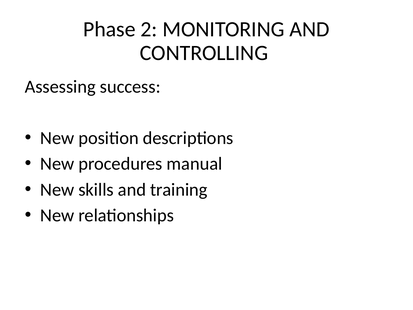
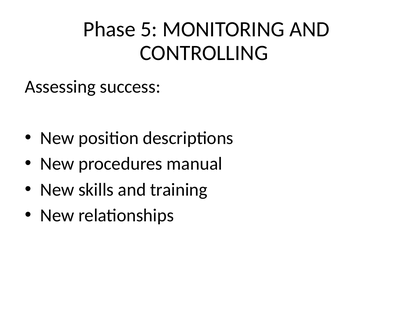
2: 2 -> 5 (149, 29)
